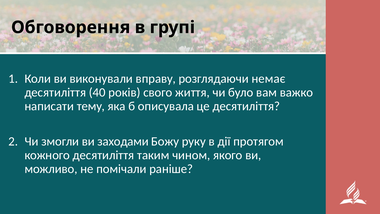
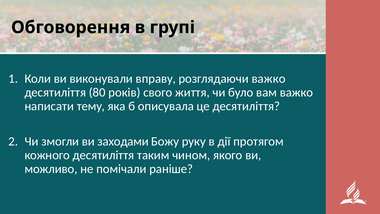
розглядаючи немає: немає -> важко (269, 79)
40: 40 -> 80 (97, 92)
